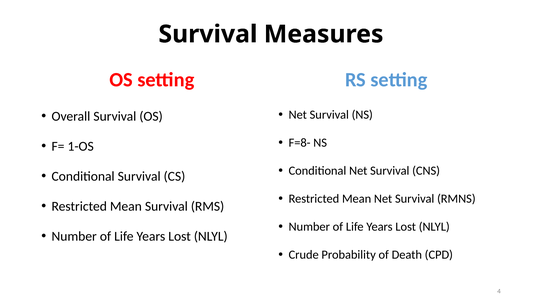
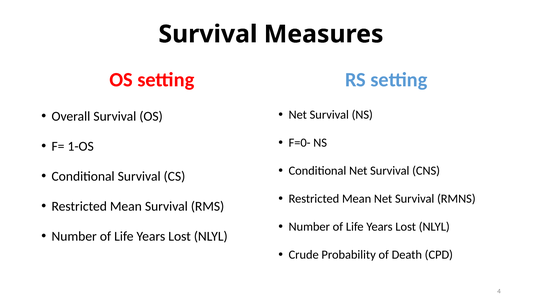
F=8-: F=8- -> F=0- (300, 143)
